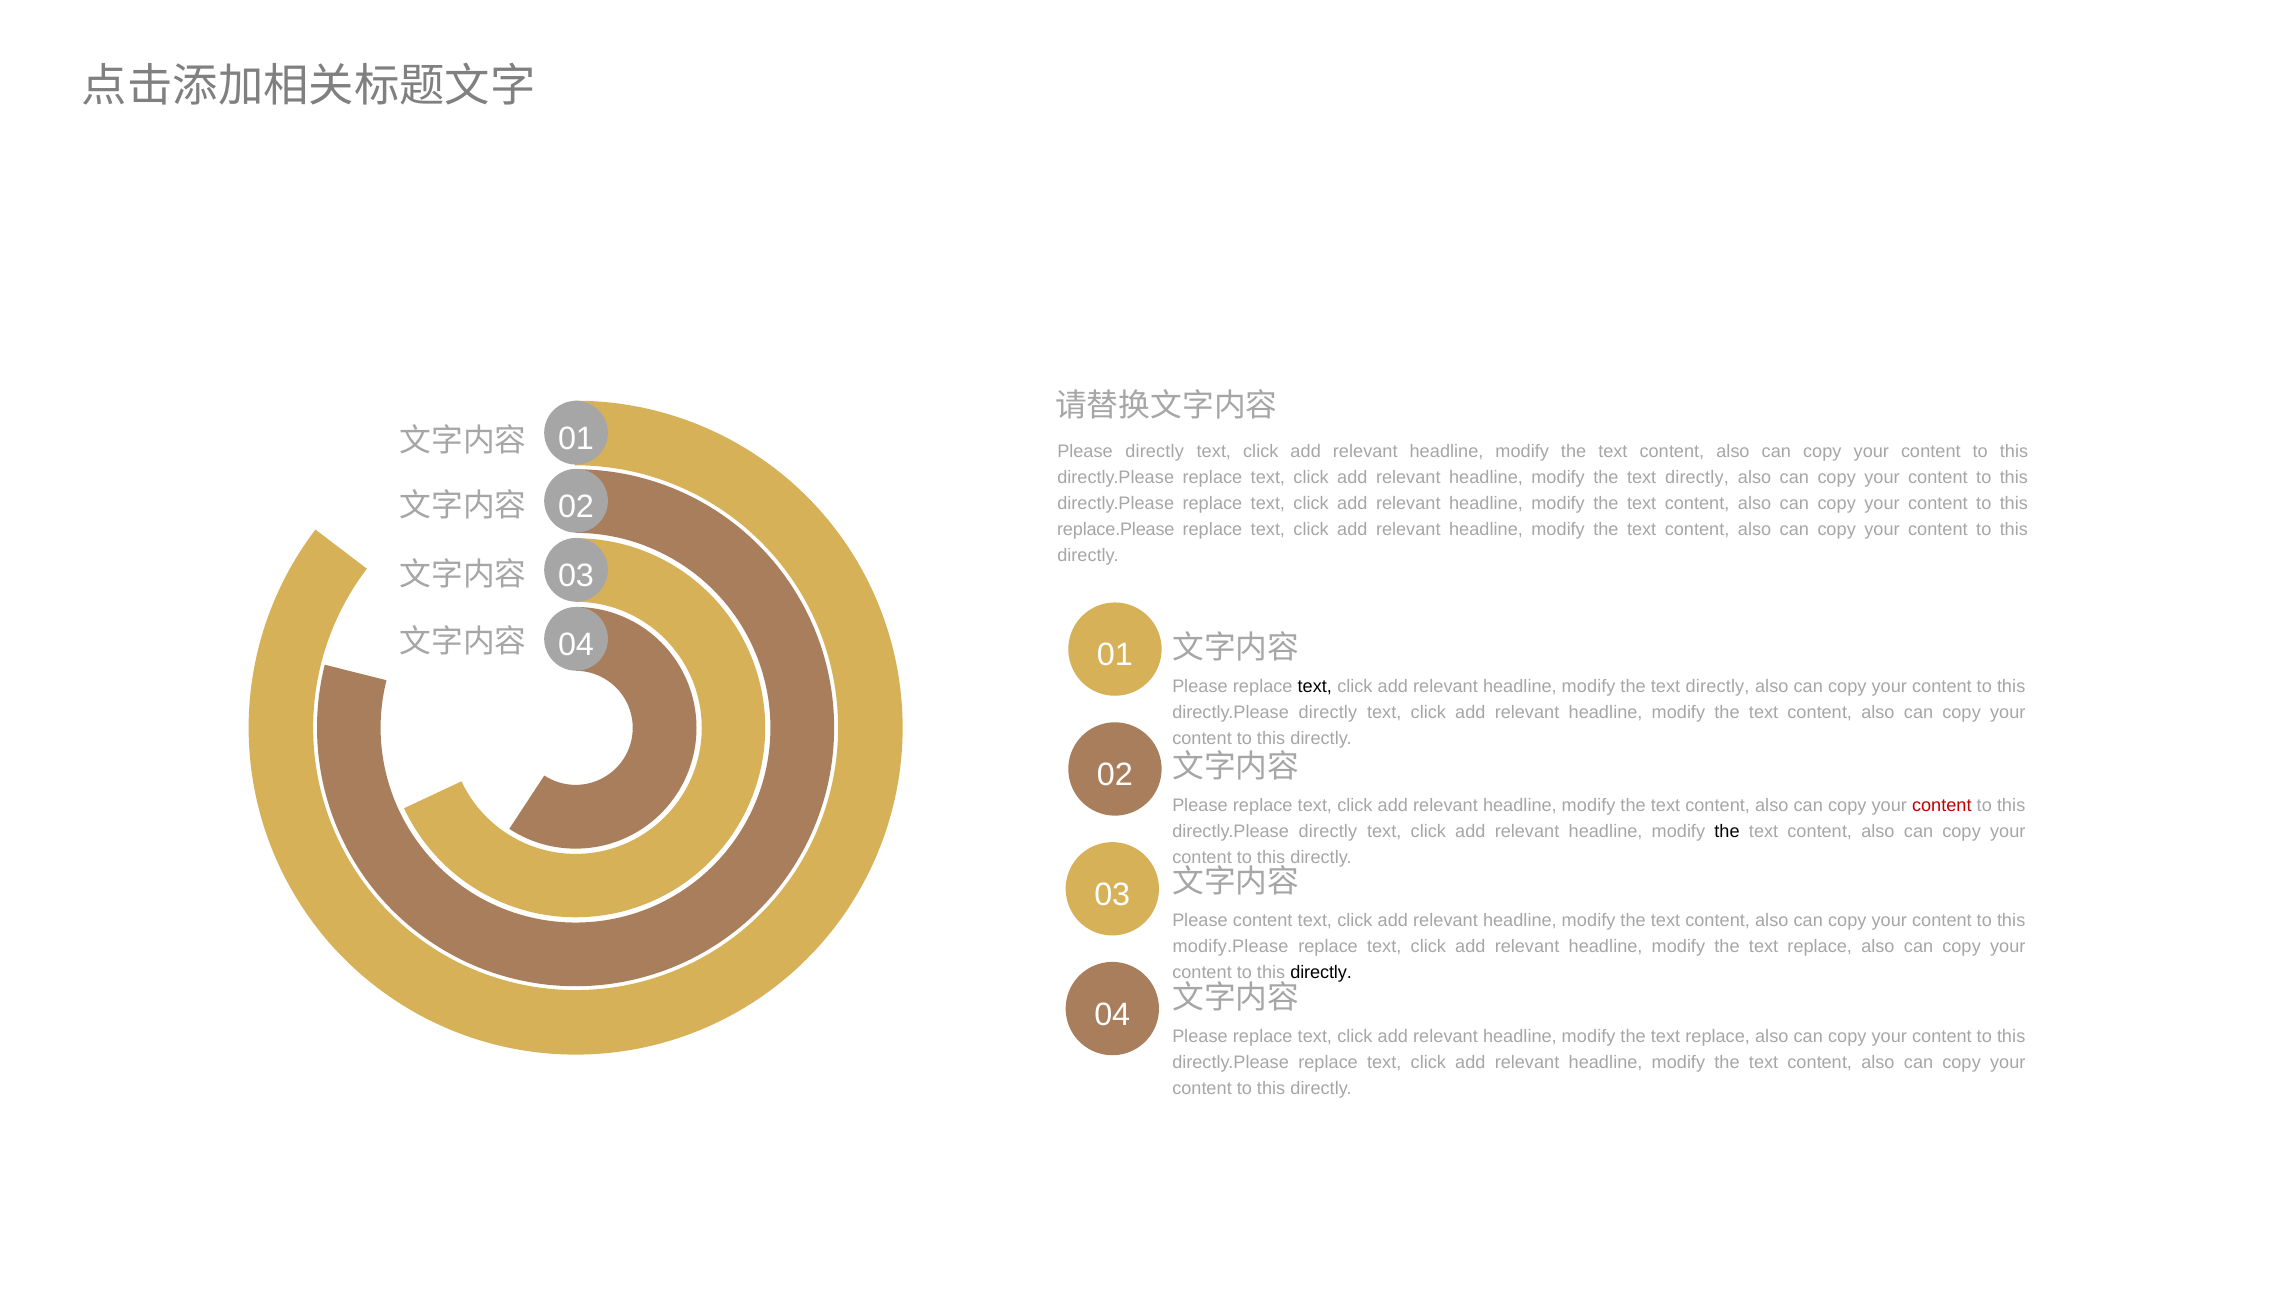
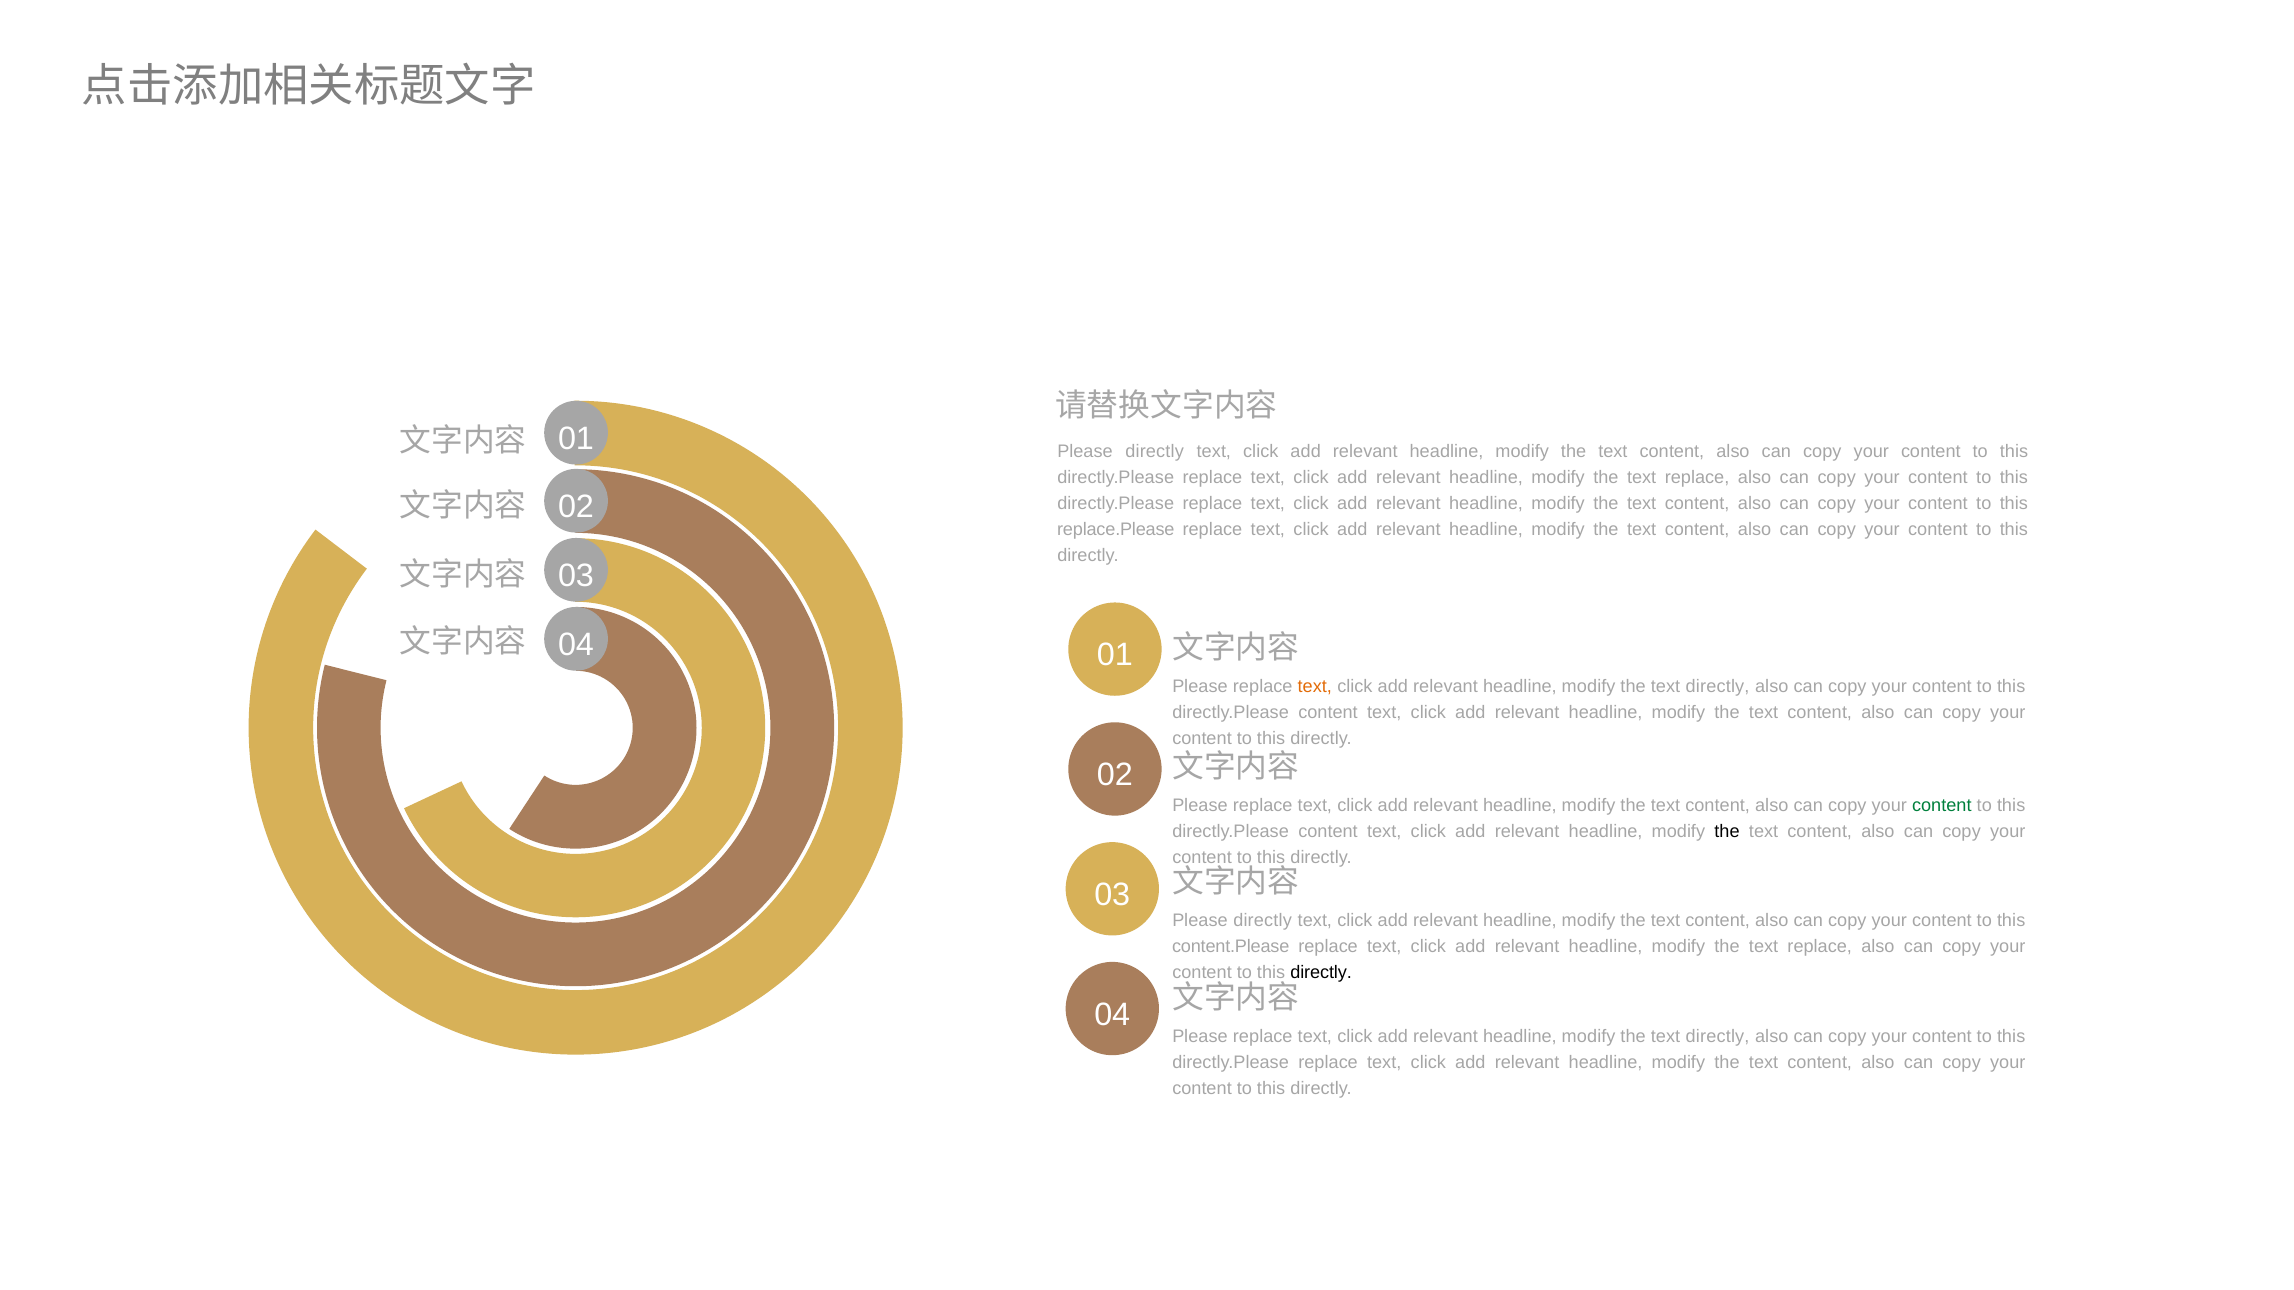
directly: directly -> replace (1697, 477)
text colour: black -> orange (1315, 686)
directly: directly -> content (1328, 712)
content colour: red -> green (1942, 806)
directly: directly -> content (1328, 832)
content: content -> directly (1263, 921)
modify.Please: modify.Please -> content.Please (1231, 947)
replace: replace -> directly (1718, 1036)
